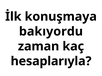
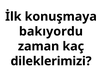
hesaplarıyla: hesaplarıyla -> dileklerimizi (51, 62)
